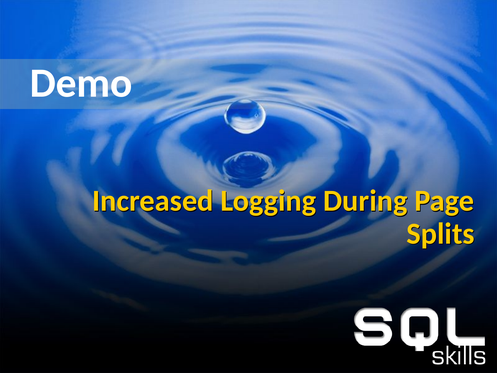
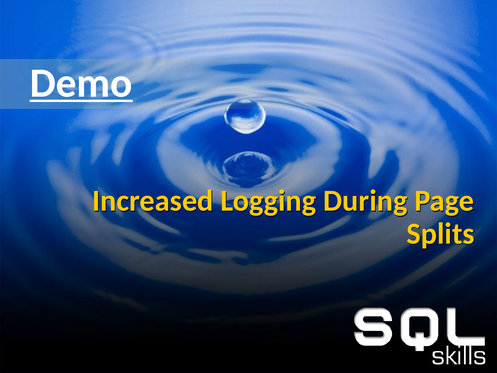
Demo underline: none -> present (81, 83)
